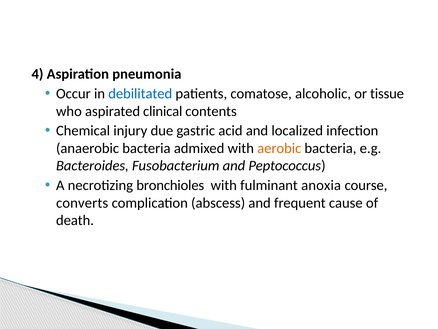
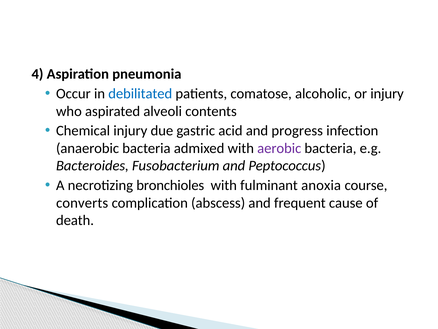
or tissue: tissue -> injury (387, 94)
clinical: clinical -> alveoli (163, 111)
localized: localized -> progress (297, 131)
aerobic colour: orange -> purple (279, 148)
